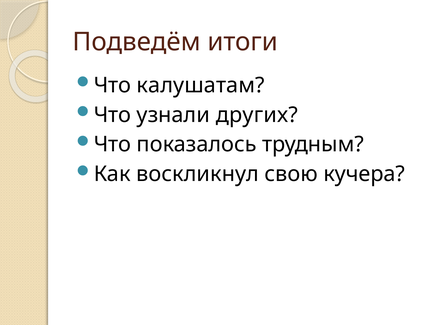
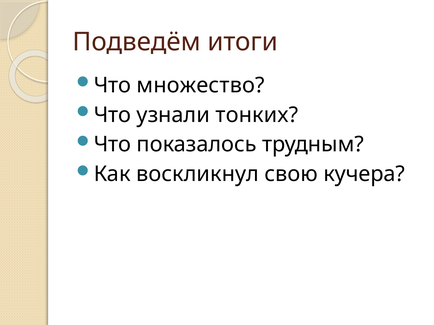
калушатам: калушатам -> множество (201, 85)
других: других -> тонких (257, 115)
